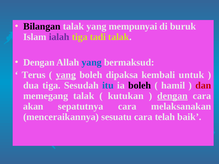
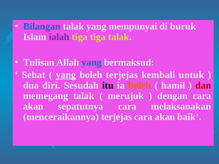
Bilangan colour: black -> blue (42, 26)
tiga tadi: tadi -> tiga (98, 37)
Dengan: Dengan -> Tulisan (39, 62)
Terus: Terus -> Sehat (34, 75)
boleh dipaksa: dipaksa -> terjejas (122, 75)
dua tiga: tiga -> diri (51, 85)
itu colour: blue -> black (108, 85)
boleh colour: black -> orange (140, 85)
kutukan: kutukan -> merujuk (126, 96)
dengan underline: present -> none (172, 96)
menceraikannya sesuatu: sesuatu -> terjejas (117, 117)
telah: telah -> akan (165, 117)
